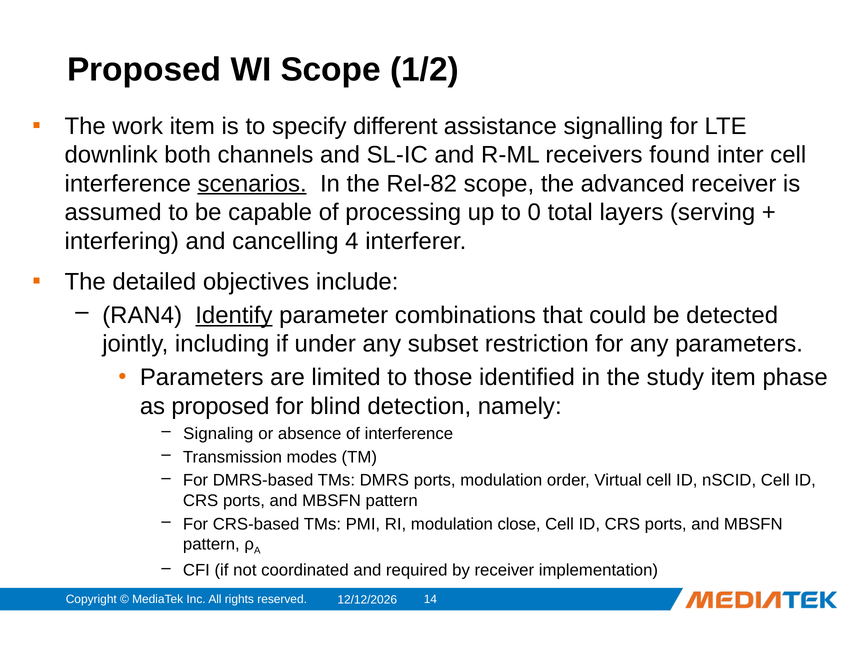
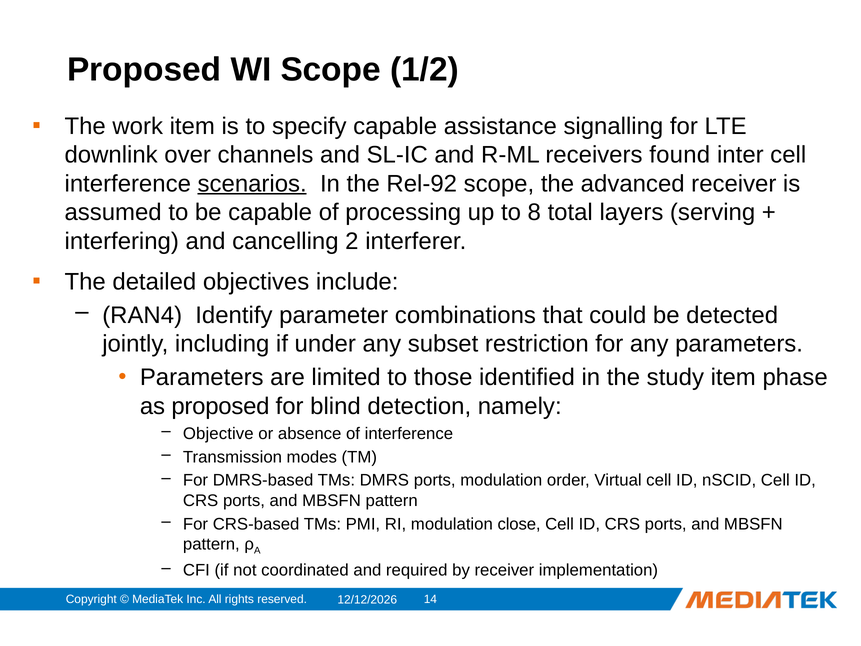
specify different: different -> capable (395, 126)
both: both -> over (188, 155)
Rel-82: Rel-82 -> Rel-92 (422, 184)
0: 0 -> 8 (534, 212)
4: 4 -> 2 (352, 241)
Identify underline: present -> none (234, 315)
Signaling: Signaling -> Objective (218, 433)
